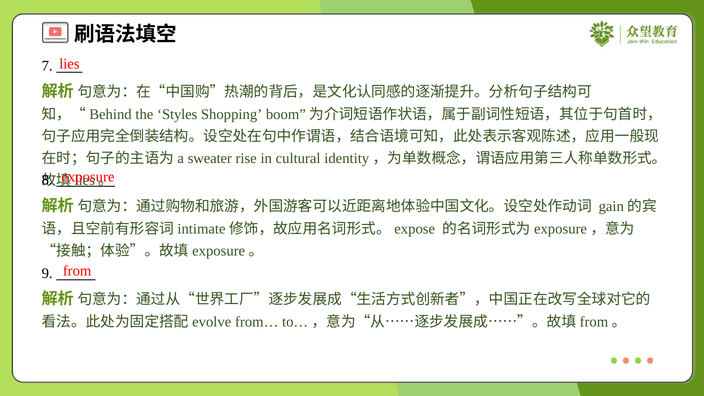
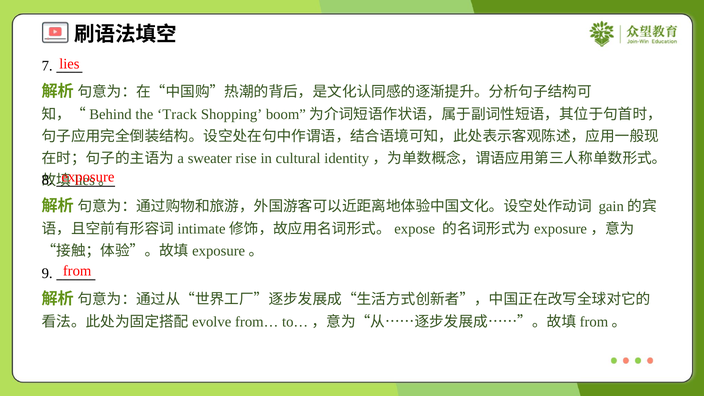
Styles: Styles -> Track (177, 114)
